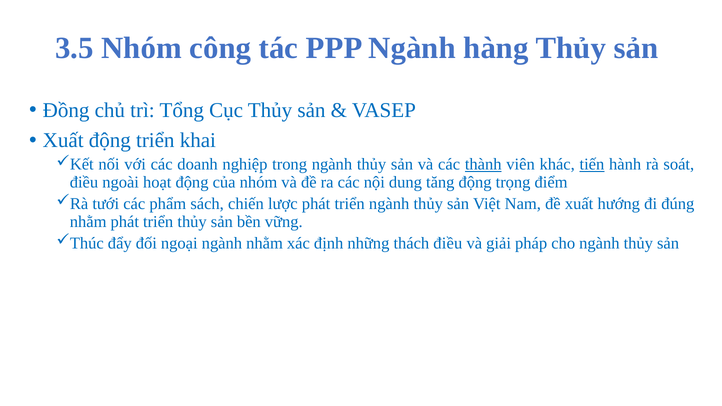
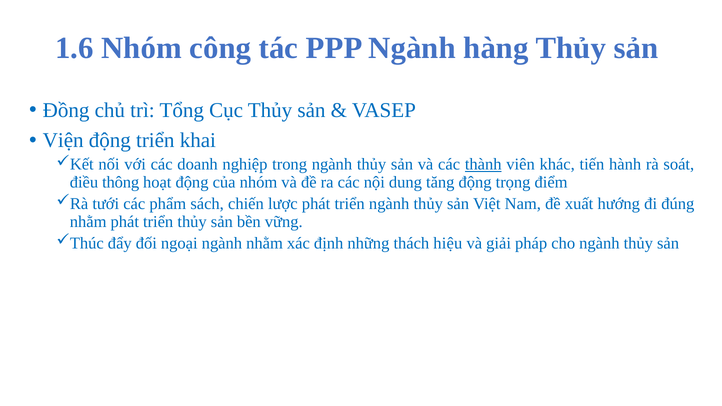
3.5: 3.5 -> 1.6 (74, 48)
Xuất: Xuất -> Viện (63, 140)
tiến underline: present -> none (592, 165)
ngoài: ngoài -> thông (121, 182)
thách điều: điều -> hiệu (448, 243)
